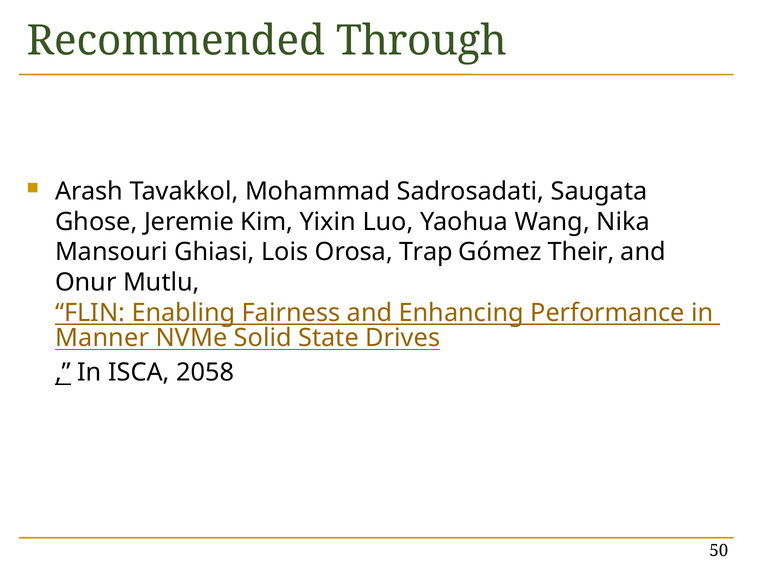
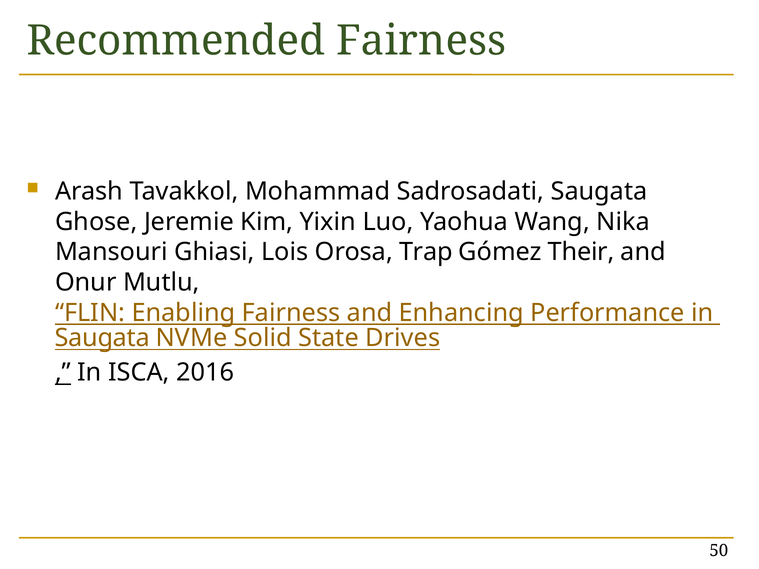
Recommended Through: Through -> Fairness (421, 41)
Manner: Manner -> Saugata (102, 338)
2058: 2058 -> 2016 (205, 373)
